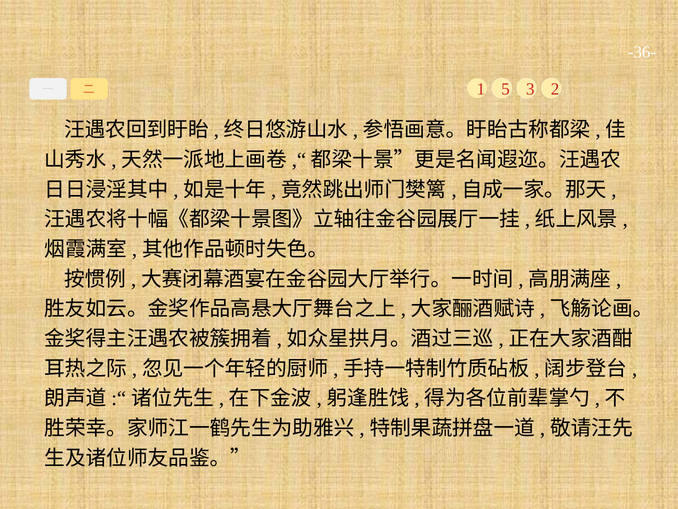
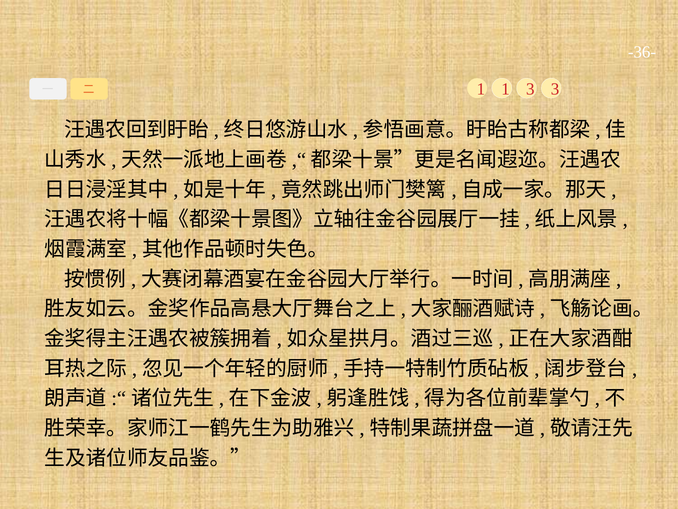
1 5: 5 -> 1 (506, 89)
3 2: 2 -> 3 (555, 89)
